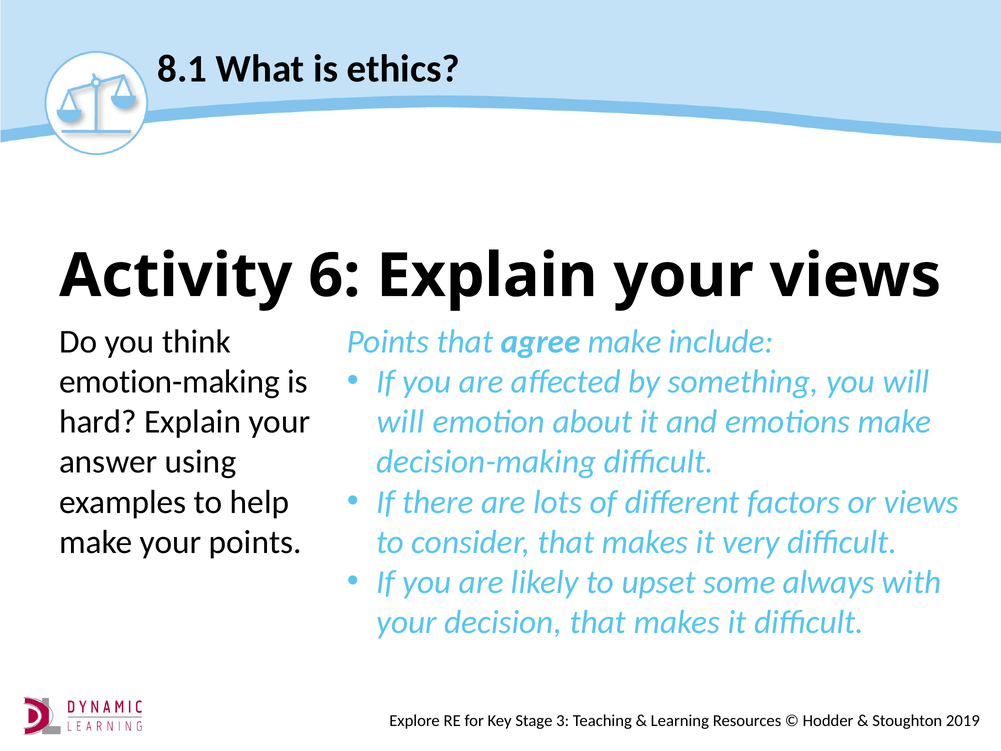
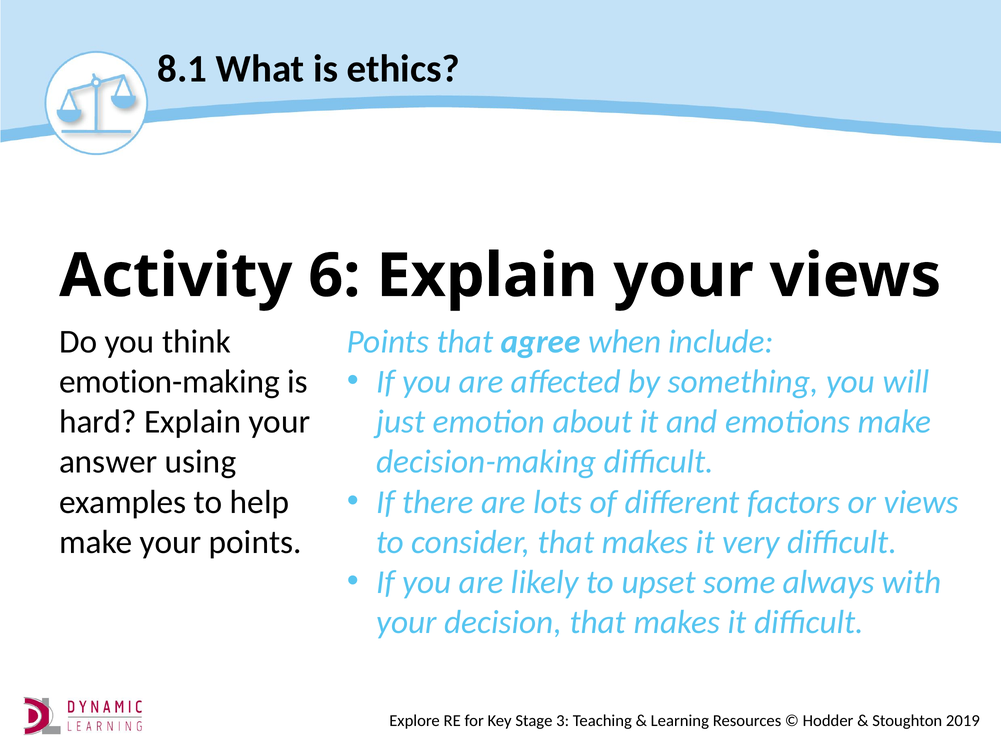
agree make: make -> when (625, 342)
will: will -> just (401, 422)
